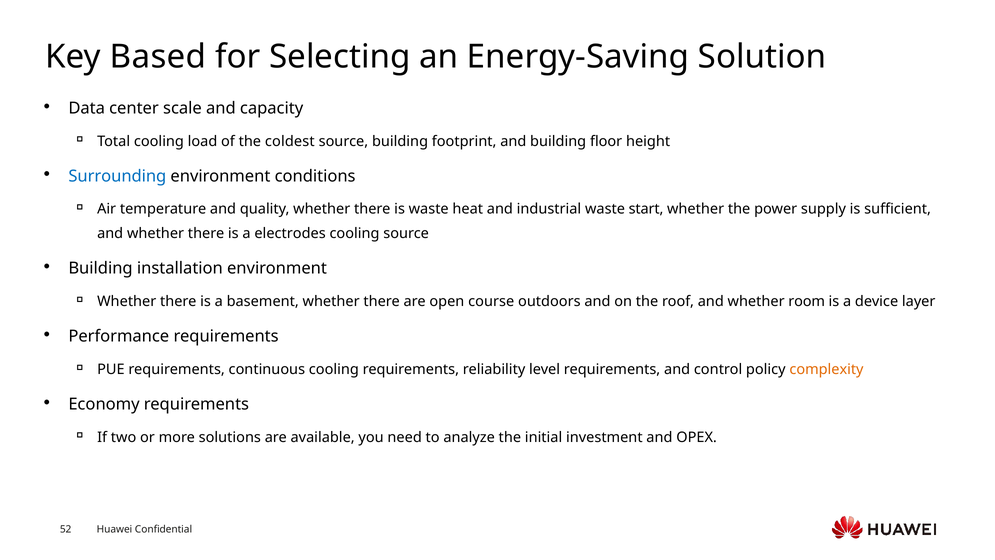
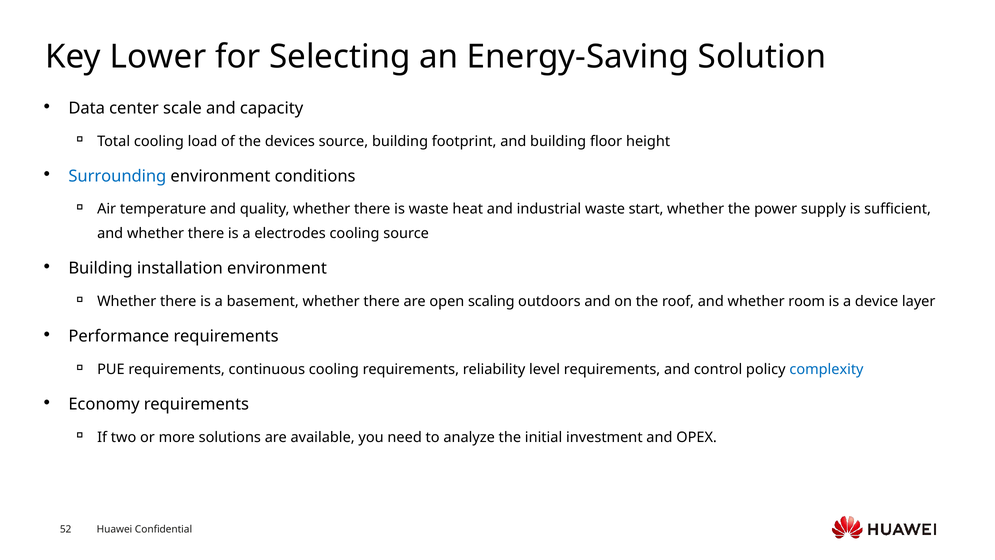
Based: Based -> Lower (158, 57)
coldest: coldest -> devices (290, 141)
course: course -> scaling (491, 301)
complexity colour: orange -> blue (826, 369)
